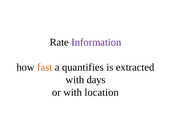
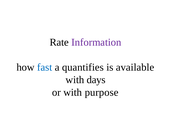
fast colour: orange -> blue (45, 67)
extracted: extracted -> available (135, 67)
location: location -> purpose (102, 92)
